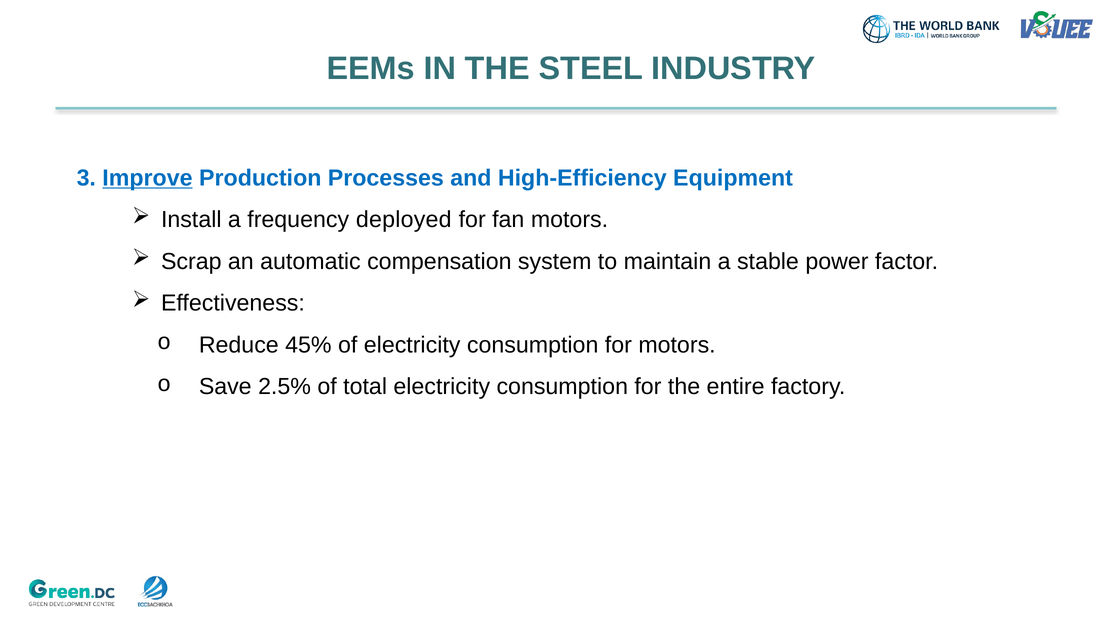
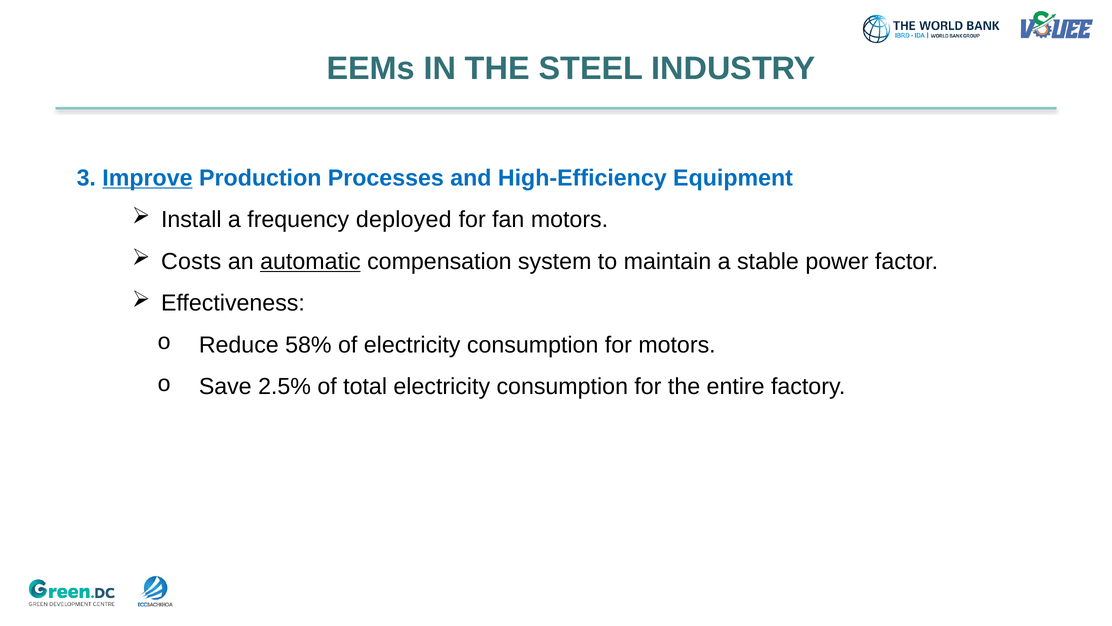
Scrap: Scrap -> Costs (191, 261)
automatic underline: none -> present (310, 261)
45%: 45% -> 58% (308, 345)
